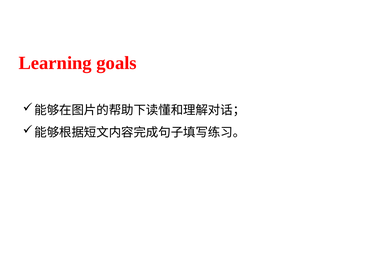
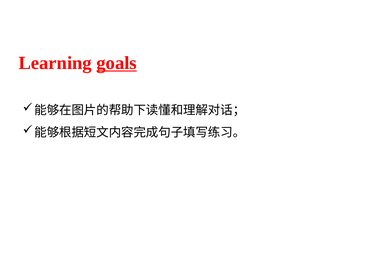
goals underline: none -> present (117, 63)
